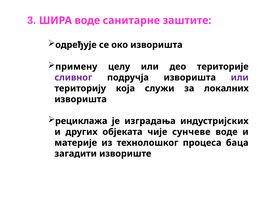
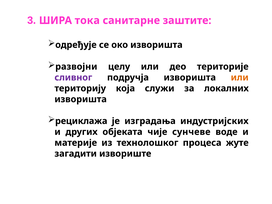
вoдe: вoдe -> тока (87, 20)
примену: примену -> развојни (76, 67)
или colour: purple -> orange (240, 77)
баца: баца -> жуте (237, 143)
